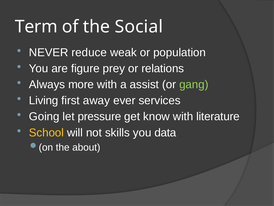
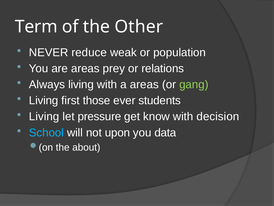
Social: Social -> Other (139, 27)
are figure: figure -> areas (85, 68)
Always more: more -> living (81, 84)
a assist: assist -> areas (144, 84)
away: away -> those (97, 100)
services: services -> students (160, 100)
Going: Going -> Living (44, 116)
literature: literature -> decision (218, 116)
School colour: yellow -> light blue (46, 132)
skills: skills -> upon (117, 132)
